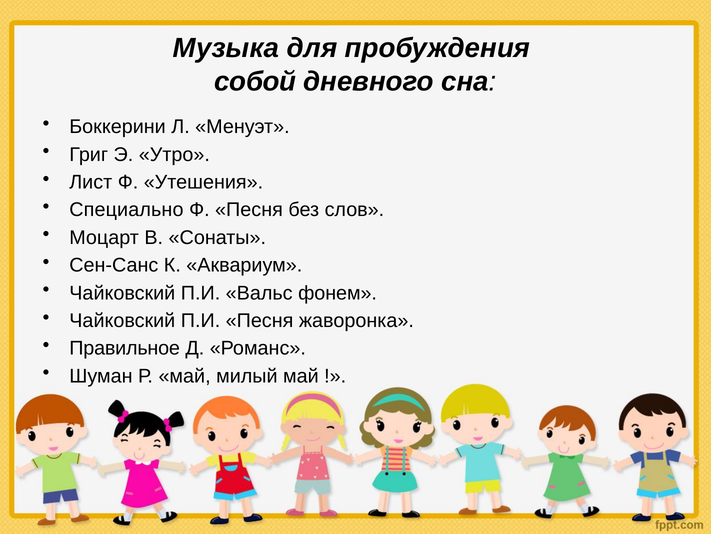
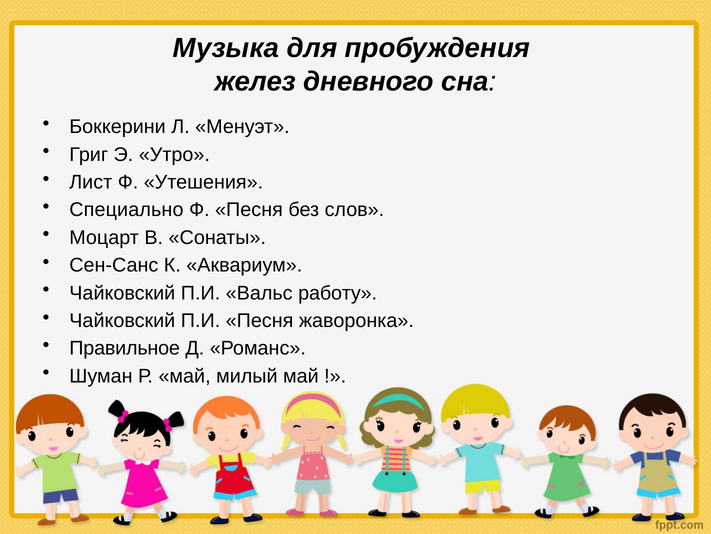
собой: собой -> желез (255, 81)
фонем: фонем -> работу (338, 293)
